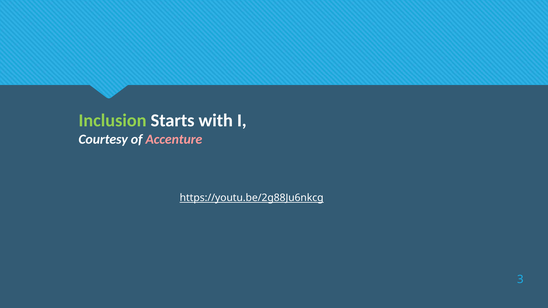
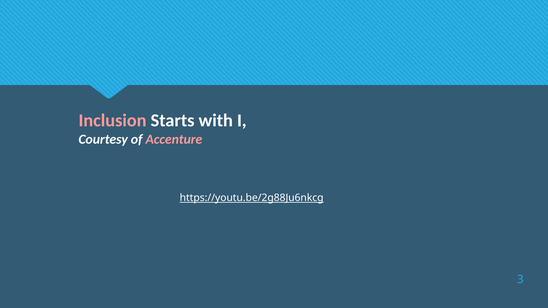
Inclusion colour: light green -> pink (112, 121)
